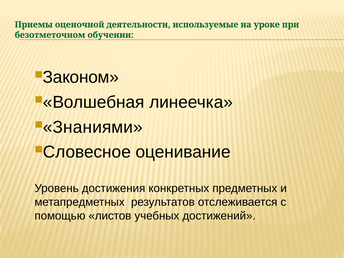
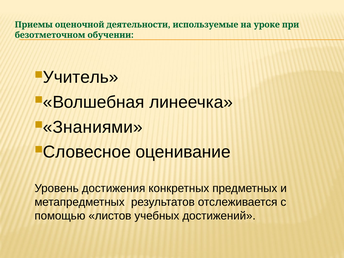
Законом: Законом -> Учитель (81, 77)
